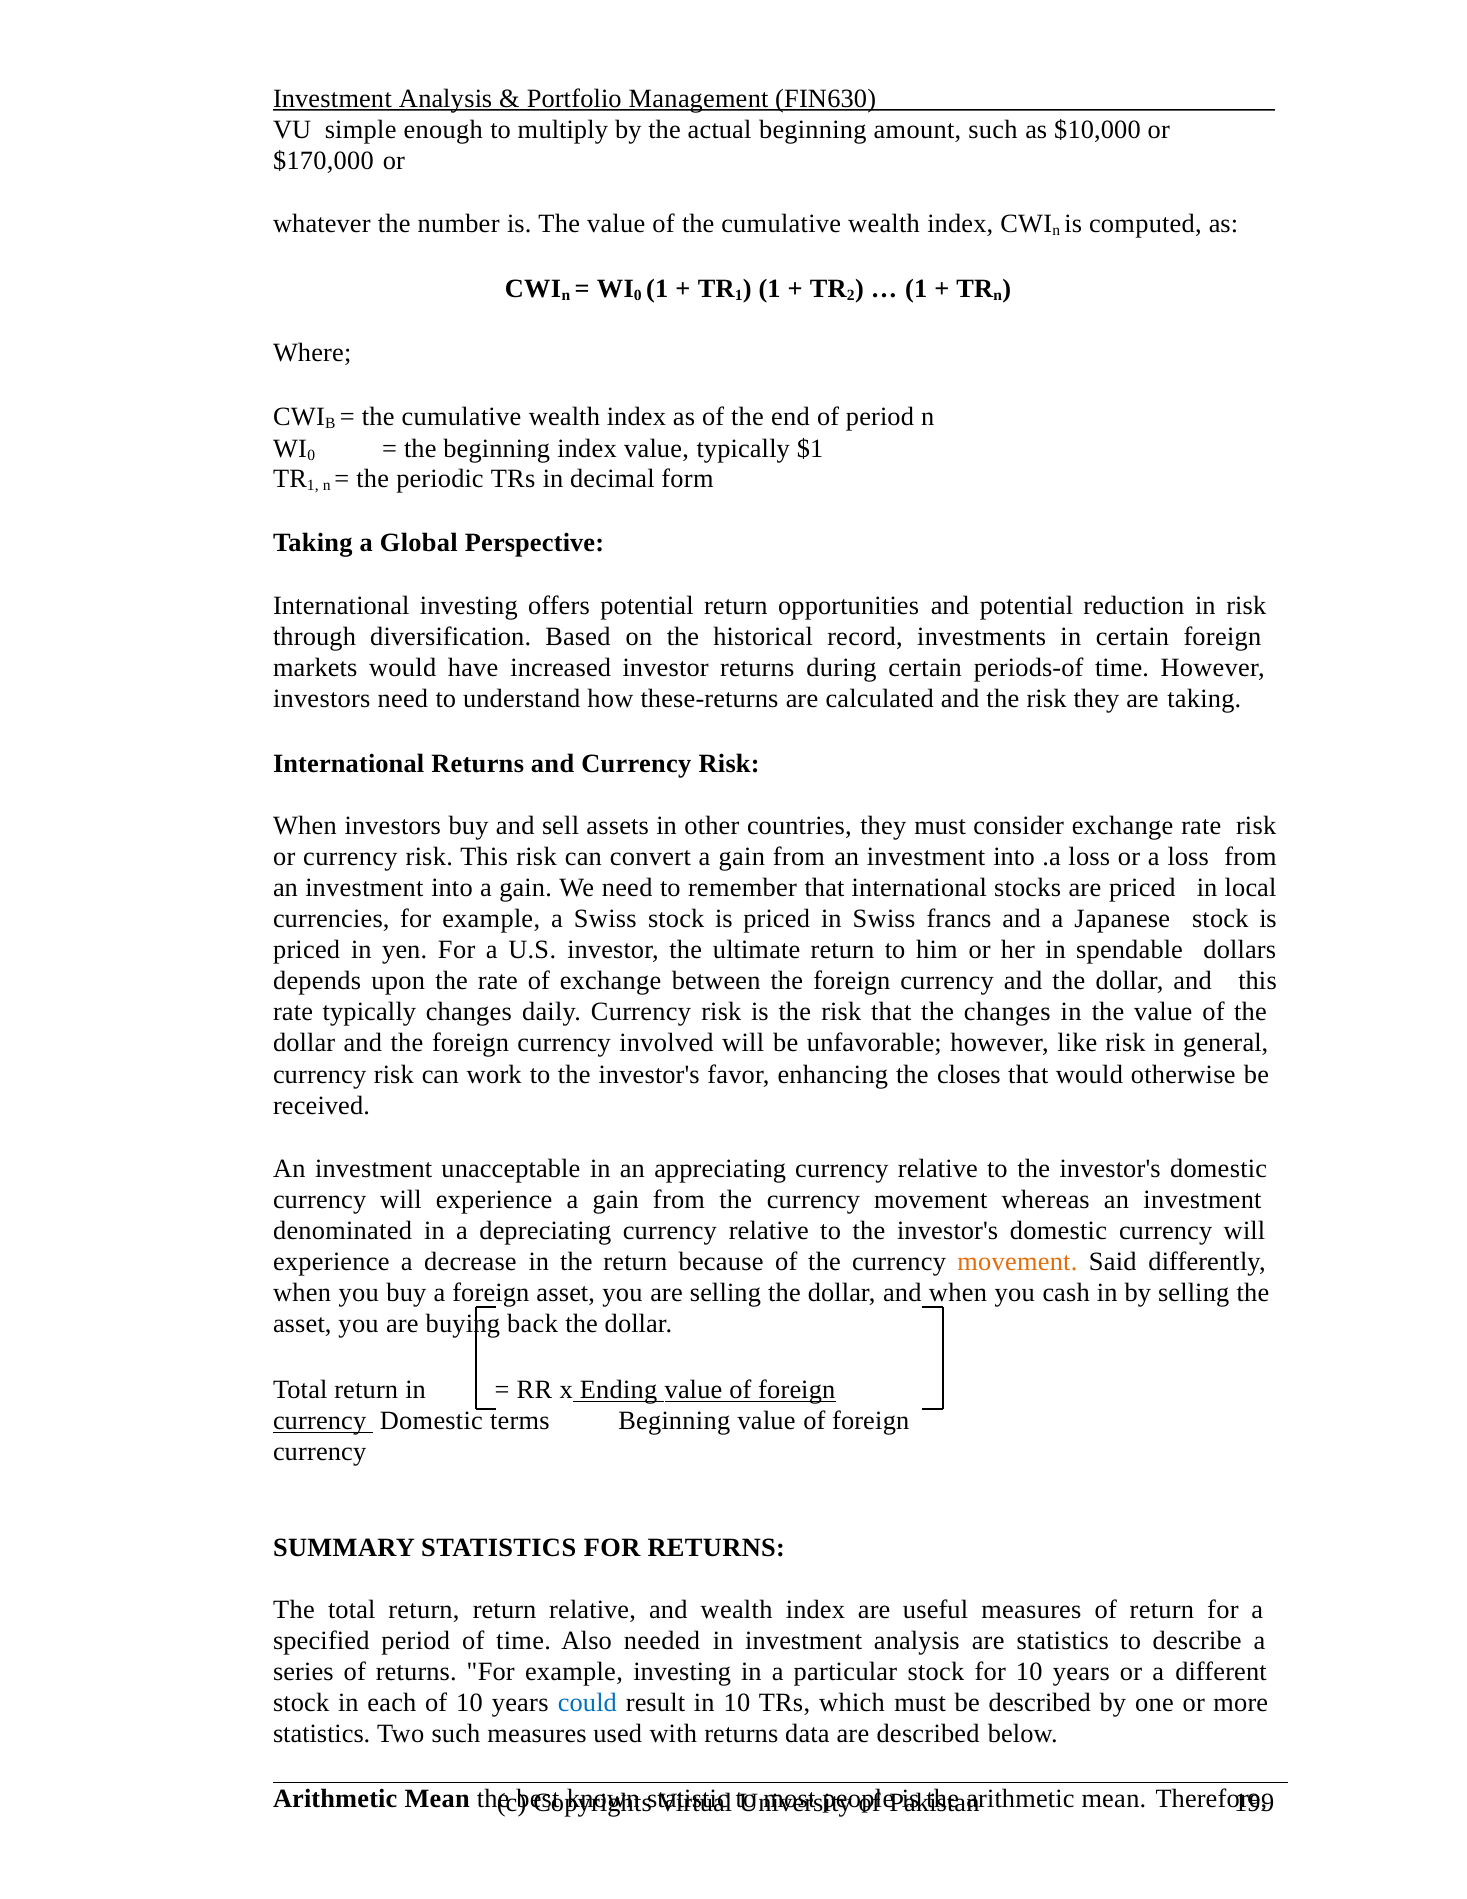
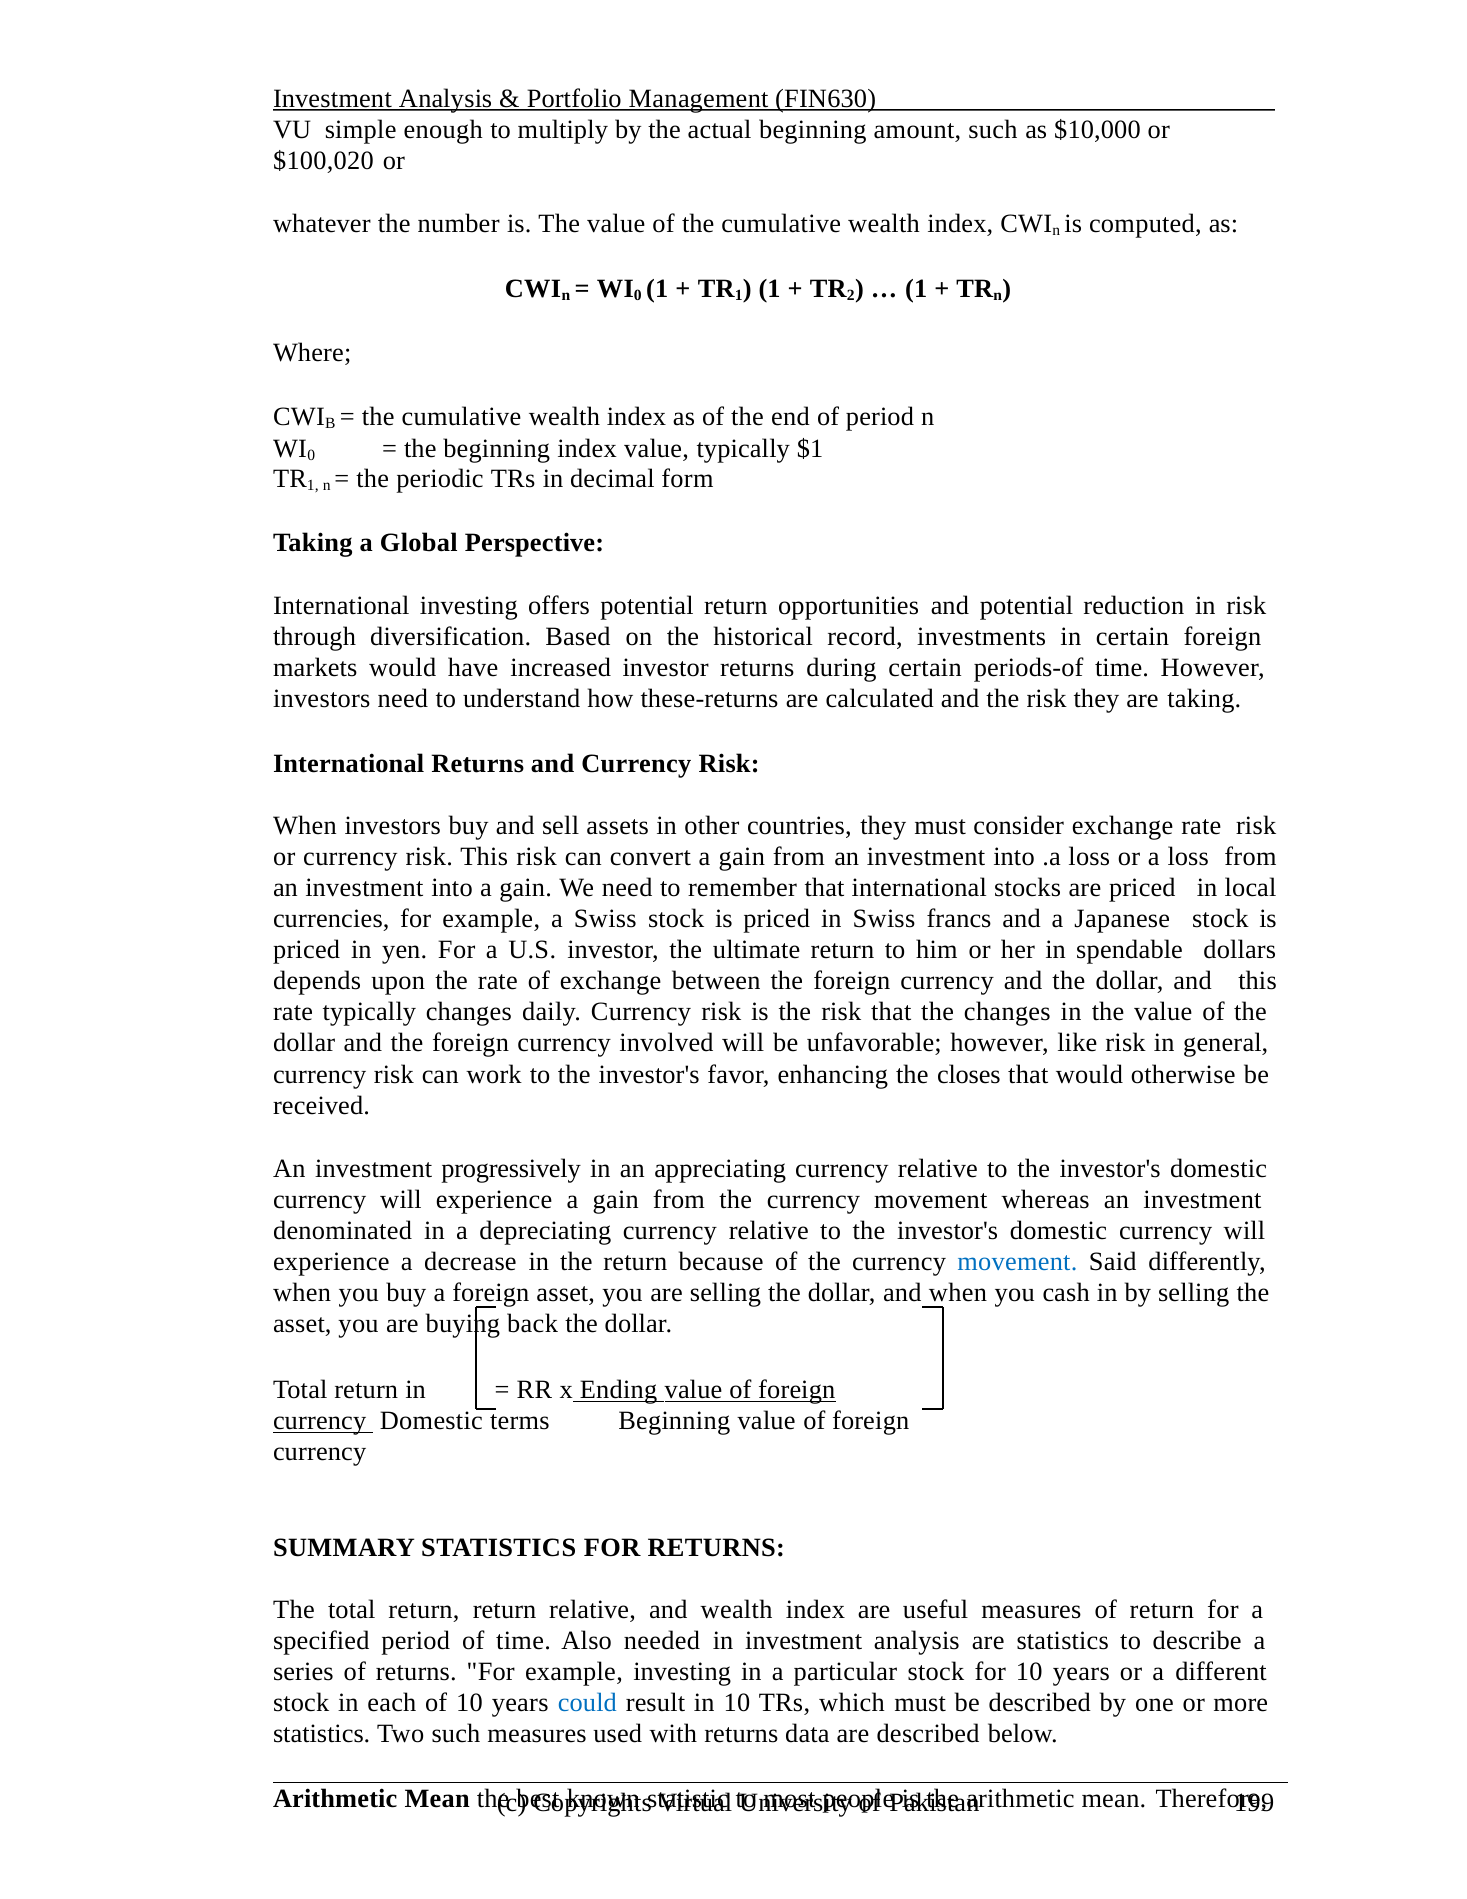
$170,000: $170,000 -> $100,020 (323, 161)
unacceptable: unacceptable -> progressively (511, 1169)
movement colour: orange -> blue (1017, 1262)
